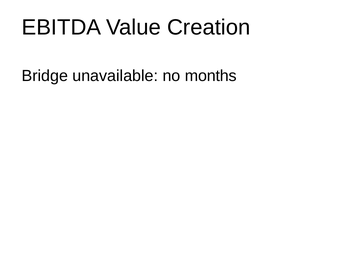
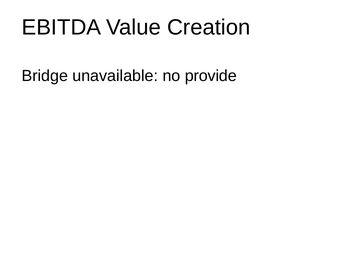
months: months -> provide (211, 76)
